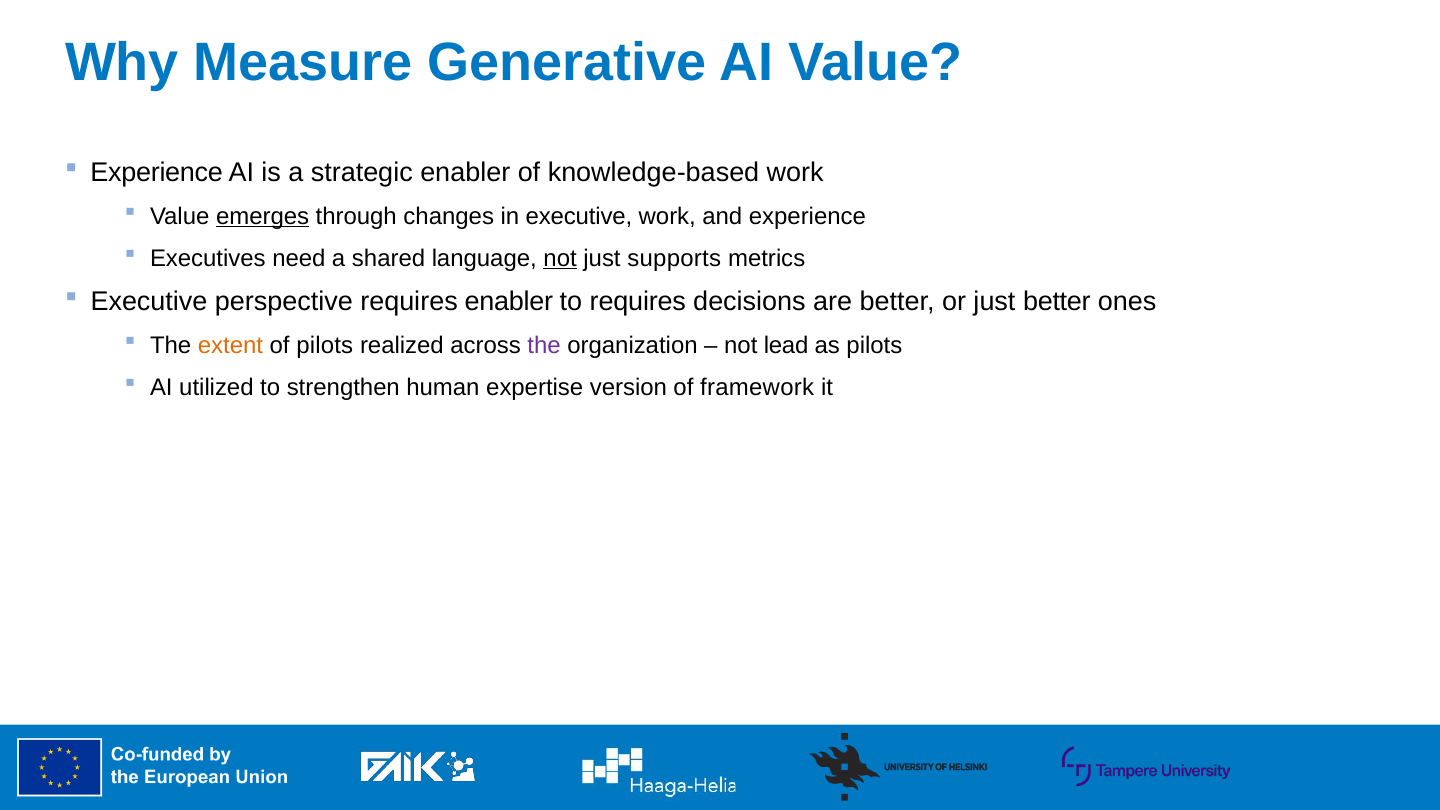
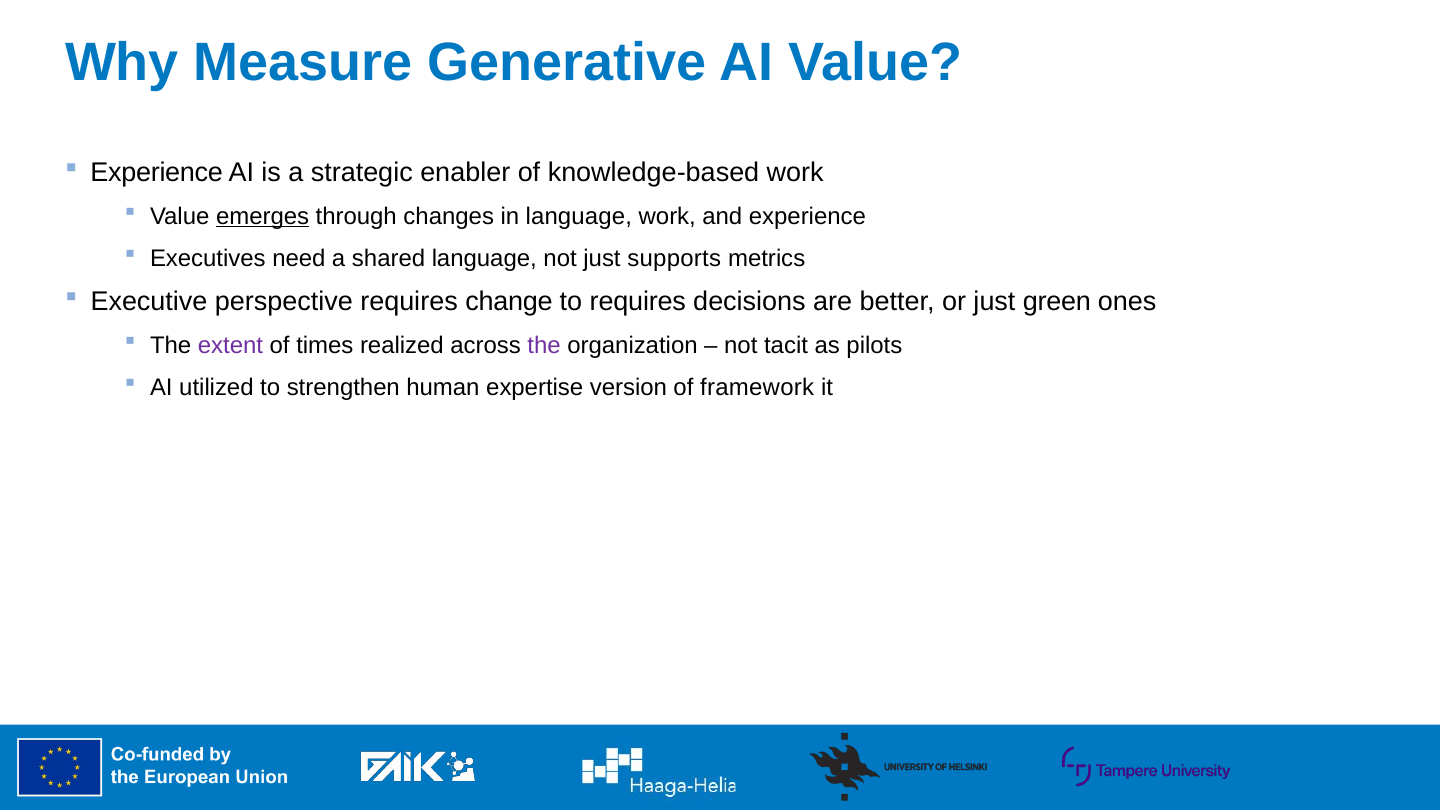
in executive: executive -> language (579, 216)
not underline: present -> none (560, 258)
requires enabler: enabler -> change (509, 302)
just better: better -> green (1057, 302)
extent colour: orange -> purple (231, 345)
of pilots: pilots -> times (325, 345)
lead: lead -> tacit (786, 345)
